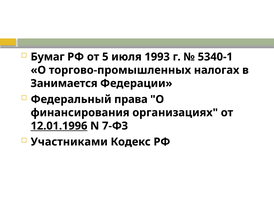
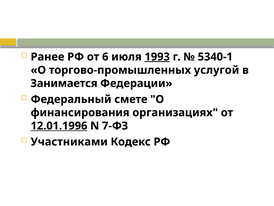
Бумаг: Бумаг -> Ранее (48, 57)
5: 5 -> 6 (105, 57)
1993 underline: none -> present (157, 57)
налогах: налогах -> услугой (217, 70)
права: права -> смете (131, 99)
